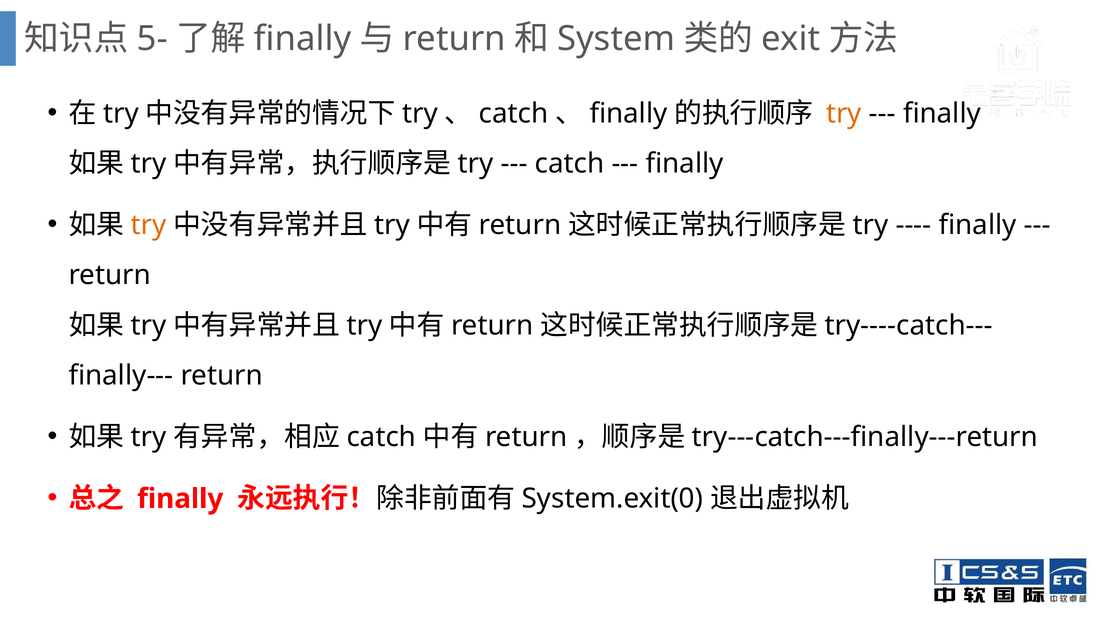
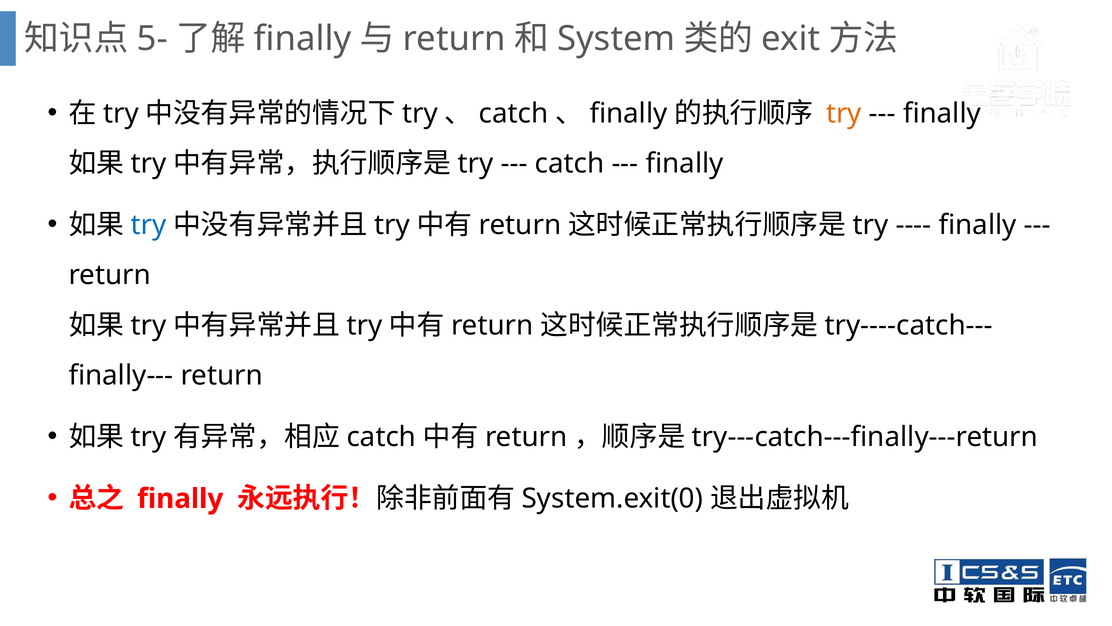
try colour: orange -> blue (149, 225)
